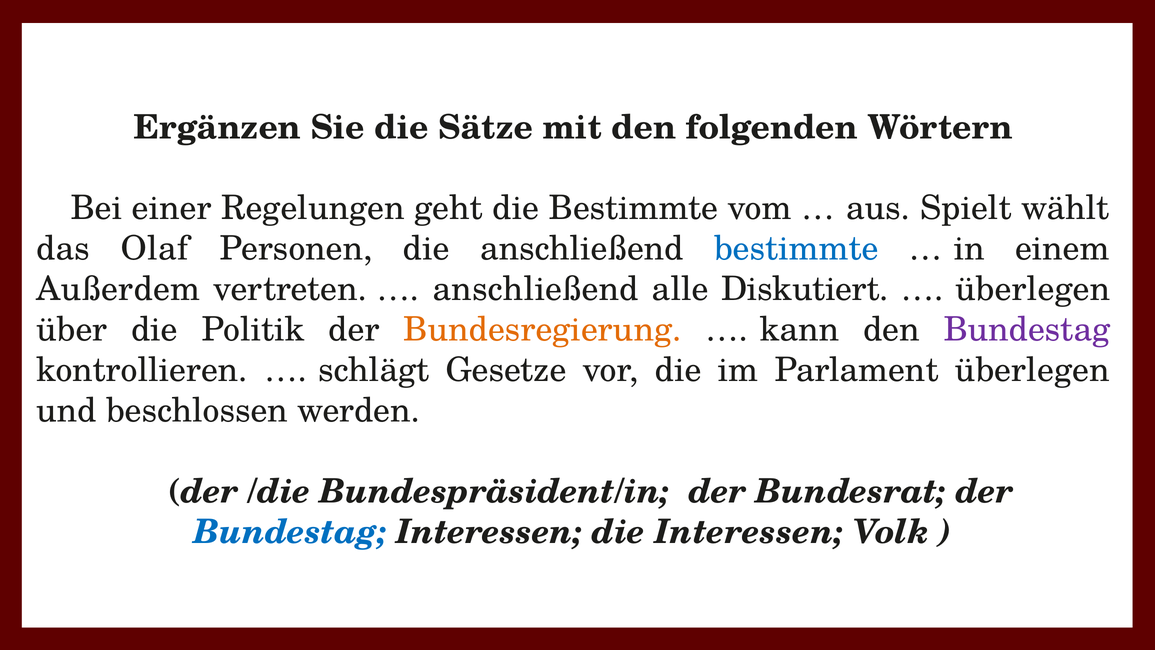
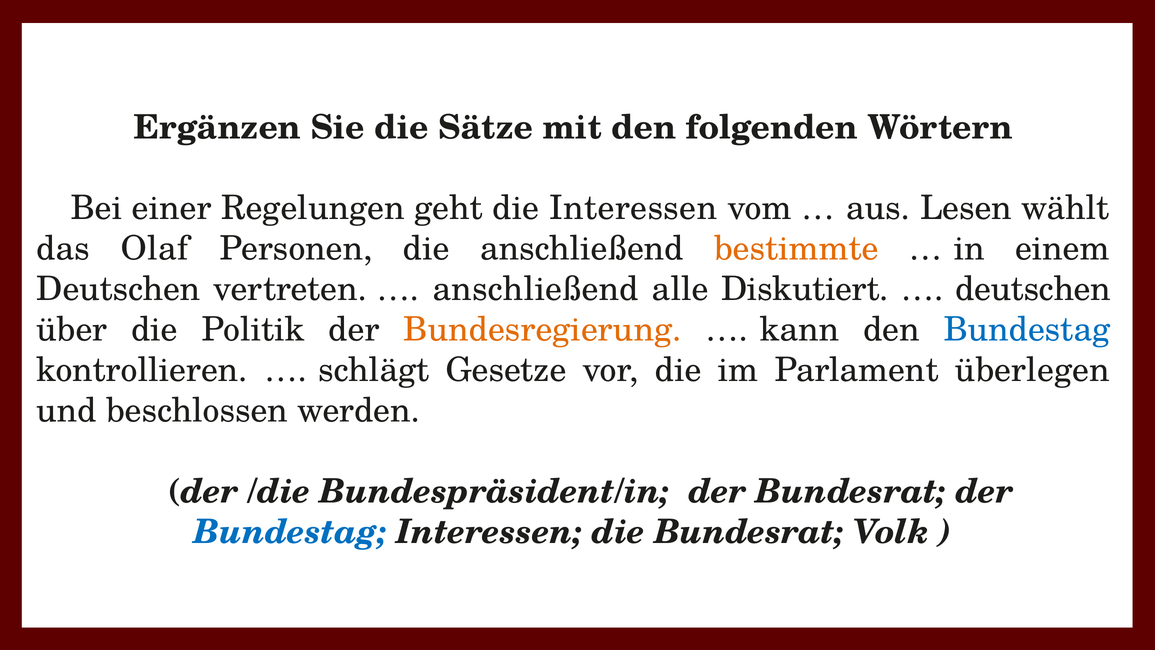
die Bestimmte: Bestimmte -> Interessen (633, 208)
Spielt: Spielt -> Lesen (966, 208)
bestimmte colour: blue -> orange (796, 249)
Außerdem: Außerdem -> Deutschen (118, 289)
überlegen: überlegen -> deutschen (1033, 289)
Bundestag colour: purple -> blue (1027, 330)
die Interessen: Interessen -> Bundesrat (749, 532)
